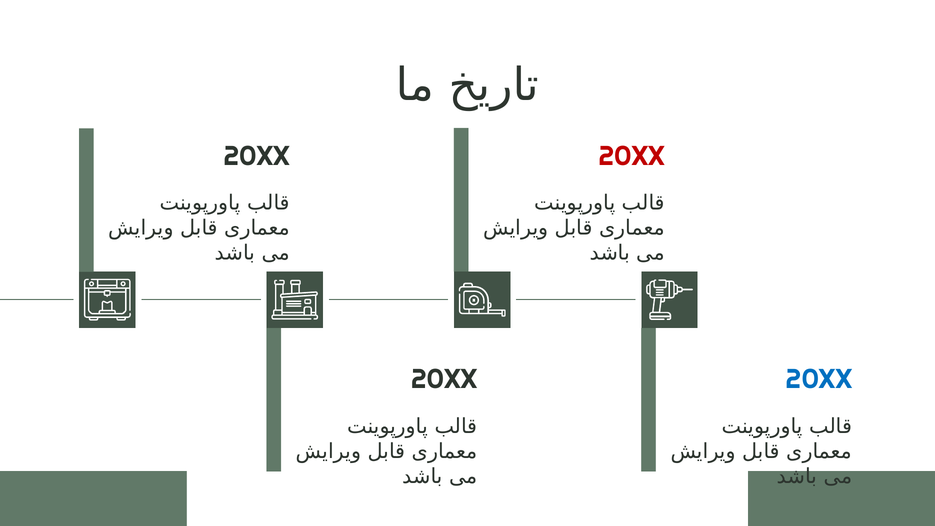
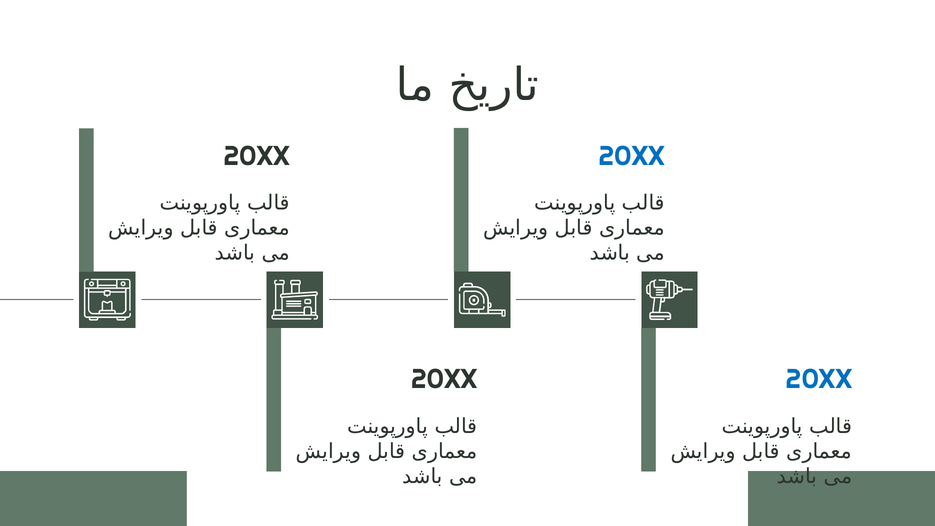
20XX colour: red -> blue (632, 156)
